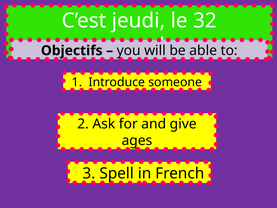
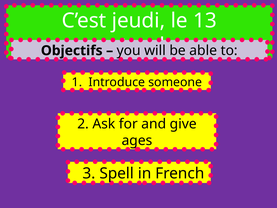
32: 32 -> 13 (205, 21)
